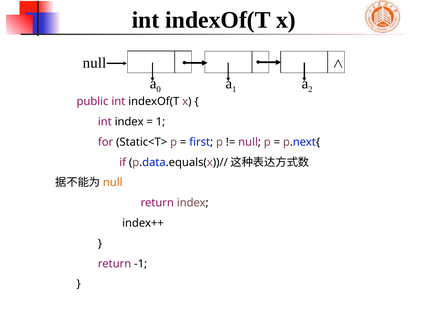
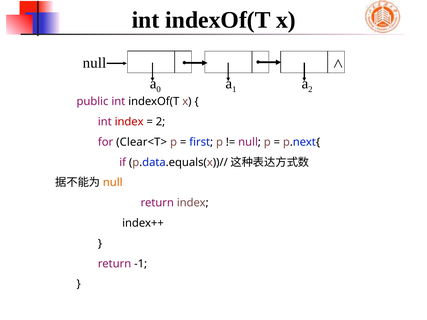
index colour: black -> red (129, 122)
1: 1 -> 2 (161, 122)
Static<T>: Static<T> -> Clear<T> (142, 142)
